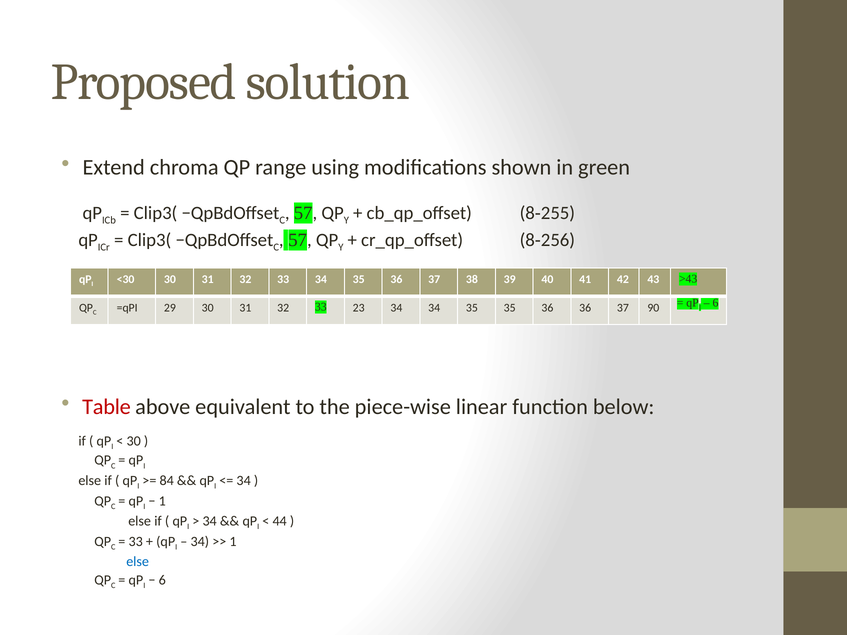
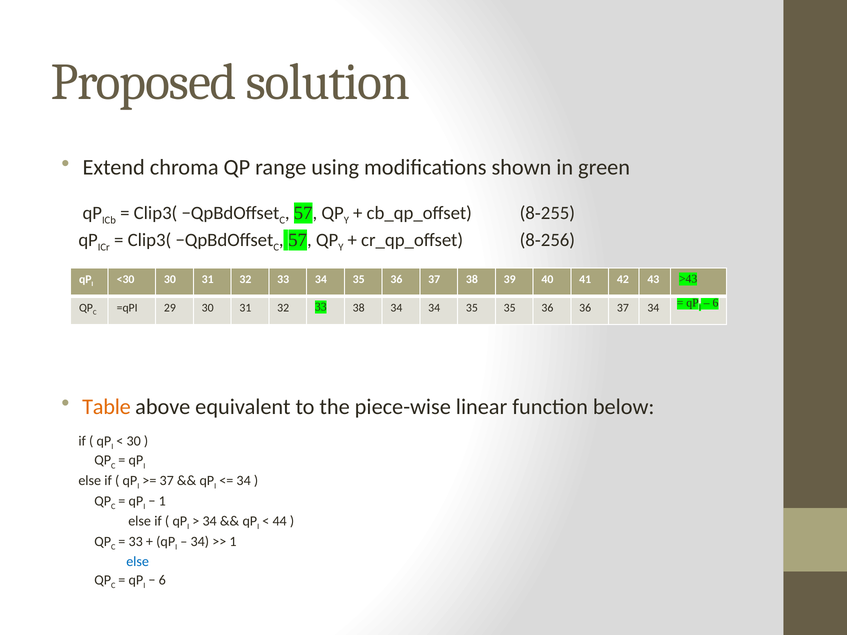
33 23: 23 -> 38 (359, 308)
37 90: 90 -> 34 (653, 308)
Table colour: red -> orange (107, 407)
84: 84 -> 37 (167, 481)
